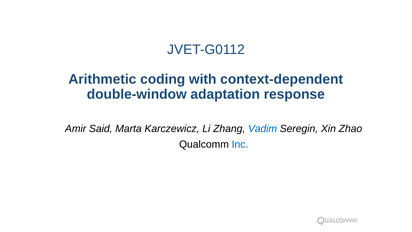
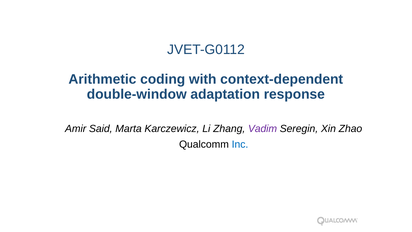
Vadim colour: blue -> purple (263, 129)
